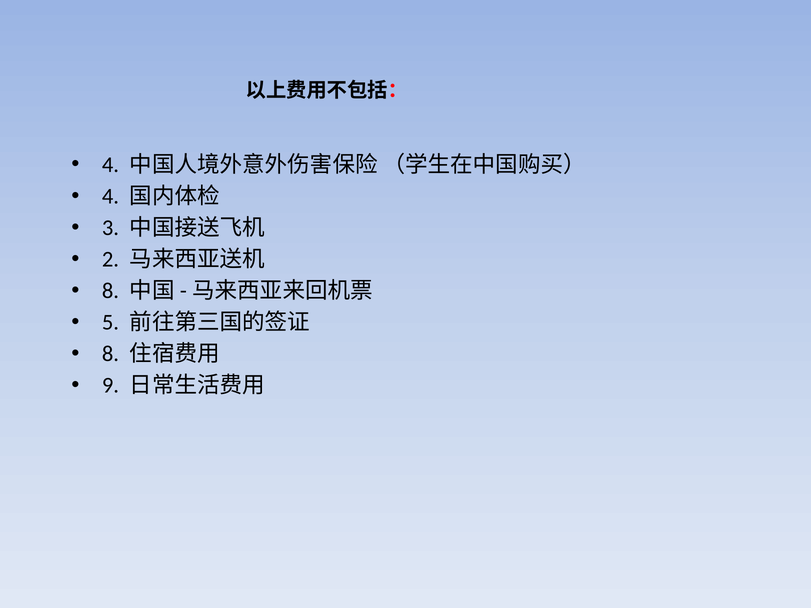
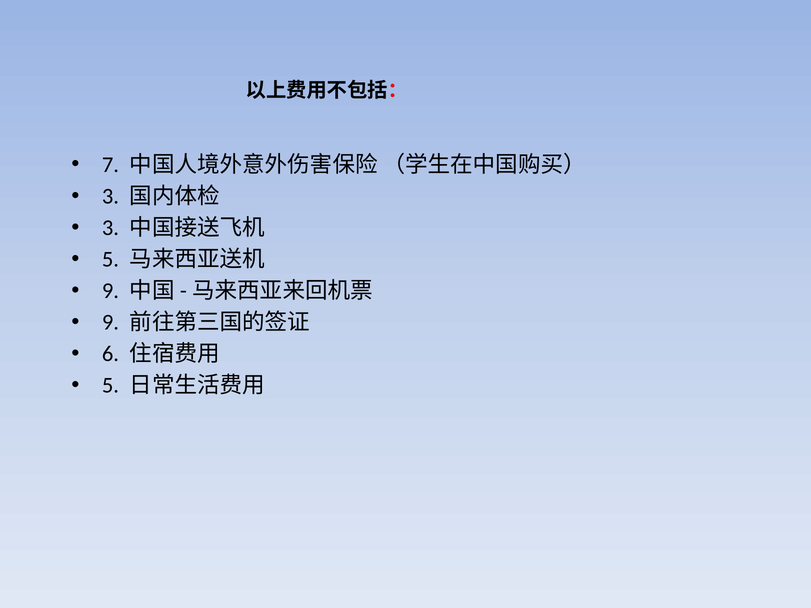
4: 4 -> 7 (110, 165)
4: 4 -> 3 (110, 196)
2: 2 -> 5 (110, 260)
8: 8 -> 9 (110, 291)
5: 5 -> 9 (110, 323)
8: 8 -> 6 (110, 354)
9: 9 -> 5 (110, 386)
